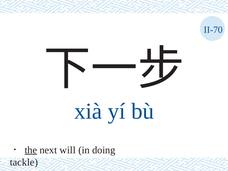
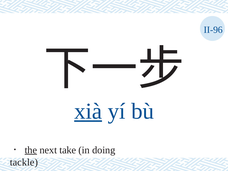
II-70: II-70 -> II-96 (213, 30)
xià underline: none -> present (88, 111)
will: will -> take (68, 150)
